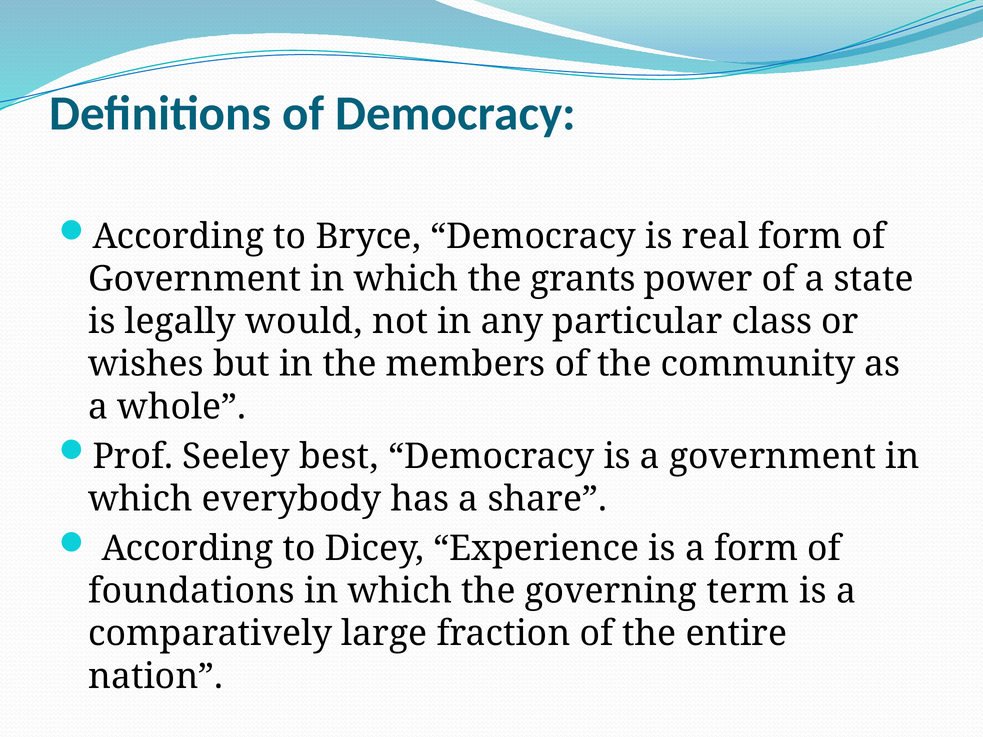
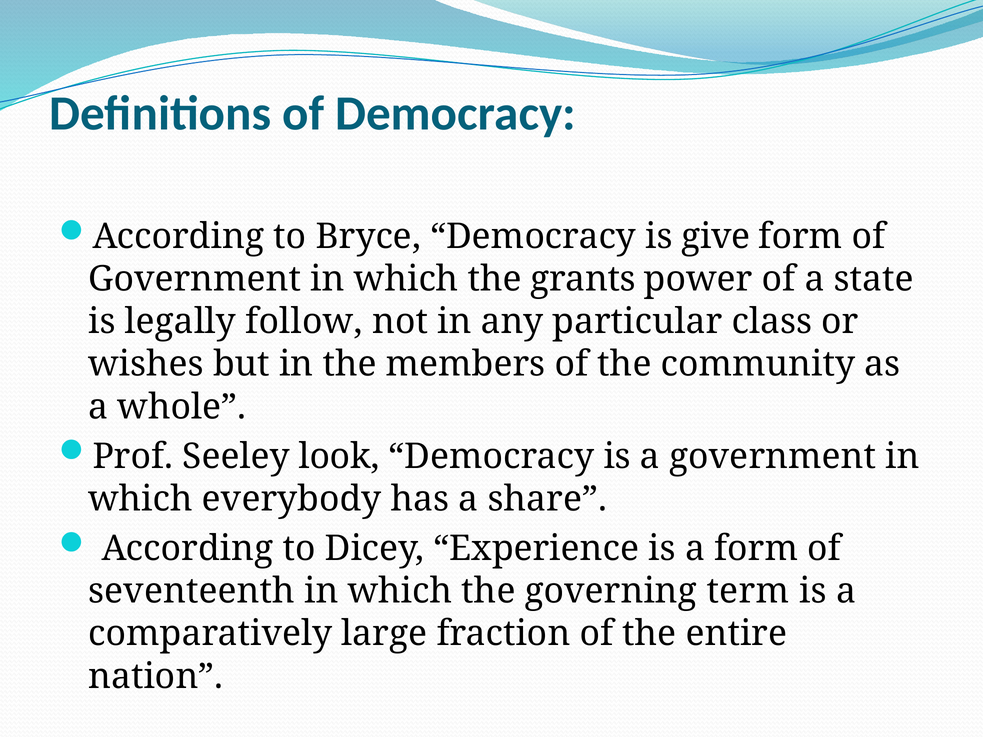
real: real -> give (716, 237)
would: would -> follow (304, 322)
best: best -> look (339, 457)
foundations: foundations -> seventeenth (192, 591)
